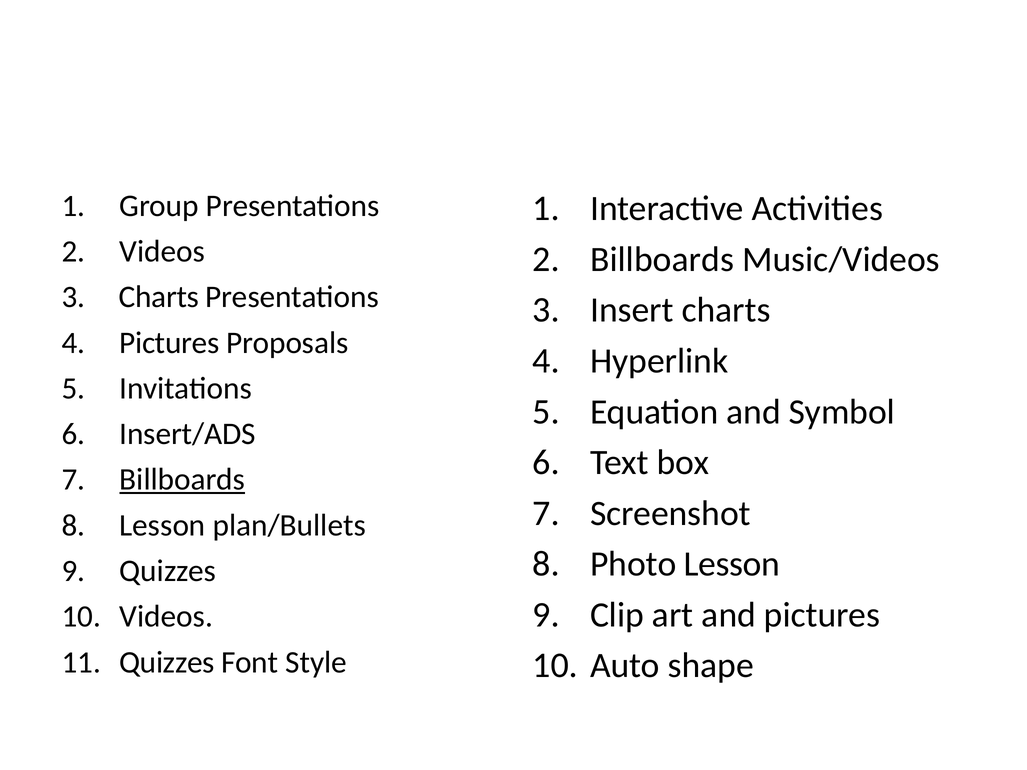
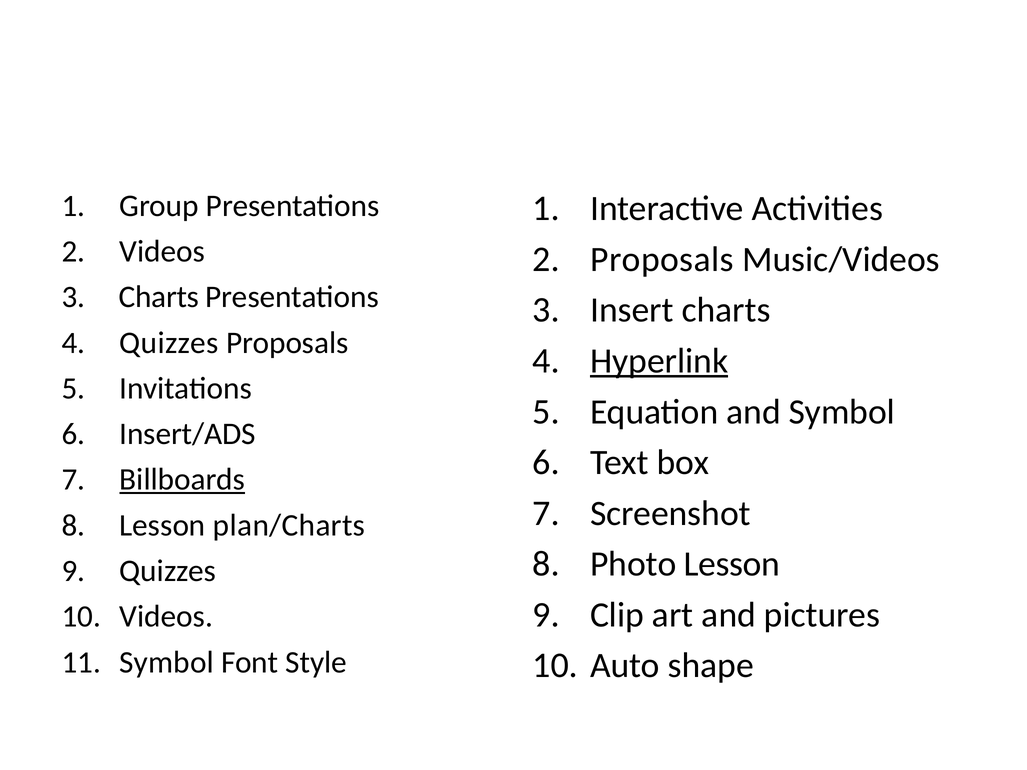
Billboards: Billboards -> Proposals (662, 260)
Pictures: Pictures -> Quizzes (169, 343)
Hyperlink underline: none -> present (659, 361)
plan/Bullets: plan/Bullets -> plan/Charts (289, 525)
Quizzes: Quizzes -> Symbol (167, 662)
